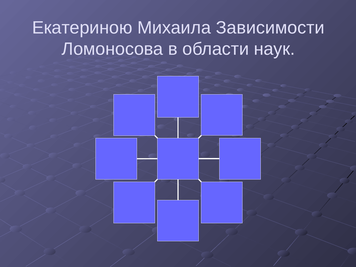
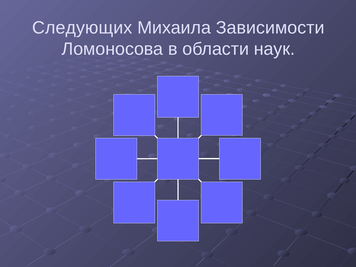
Екатериною: Екатериною -> Следующих (82, 28)
